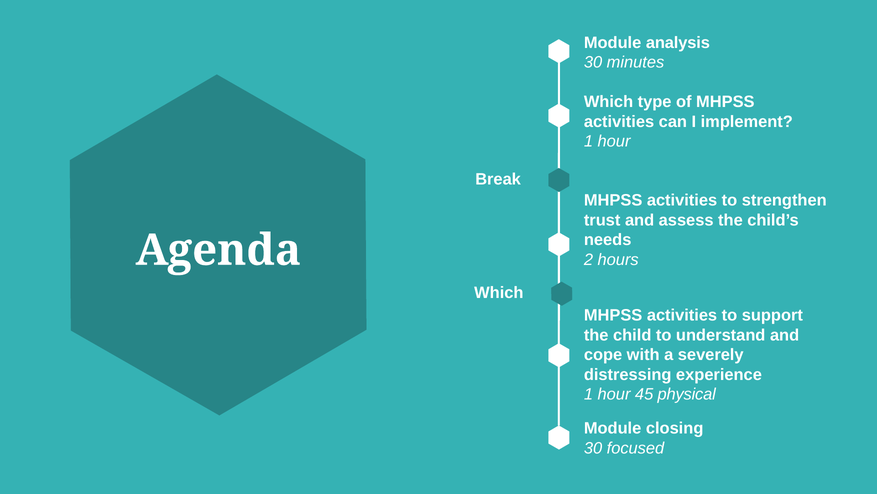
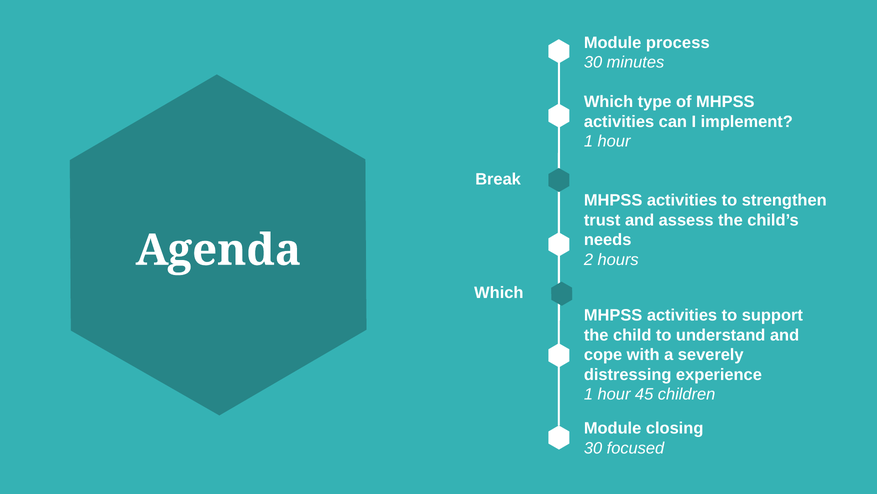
analysis: analysis -> process (678, 43)
physical: physical -> children (687, 394)
